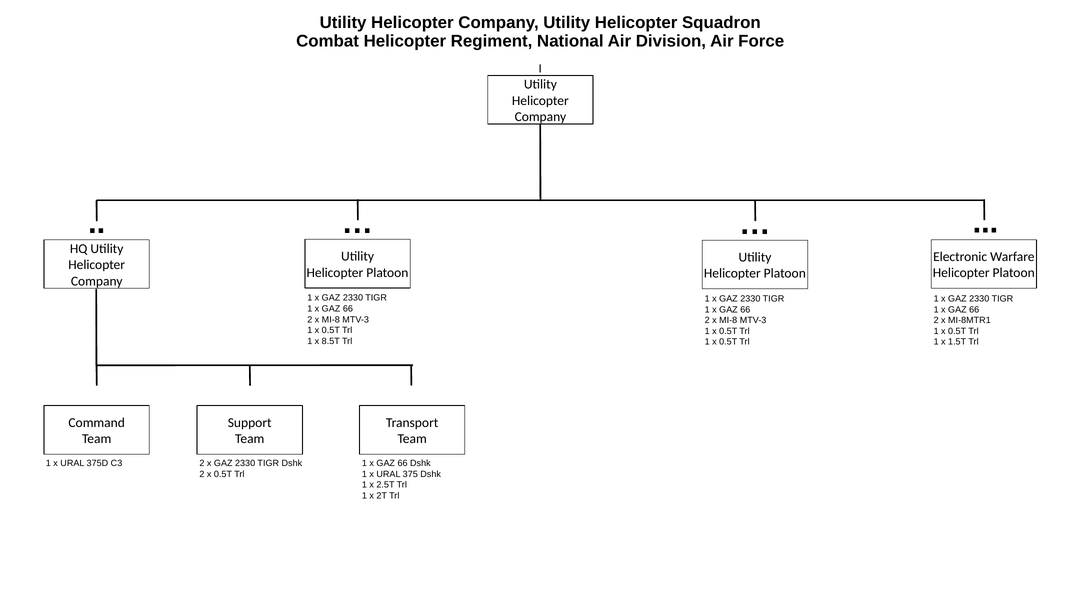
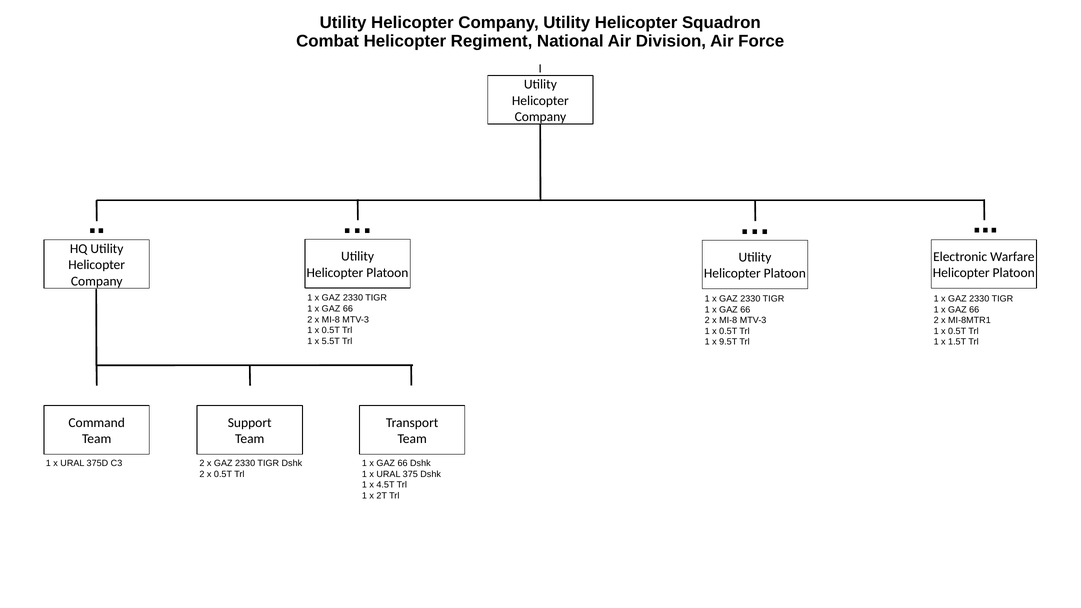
8.5T: 8.5T -> 5.5T (331, 341)
0.5T: 0.5T -> 9.5T (728, 342)
2.5T: 2.5T -> 4.5T (385, 485)
